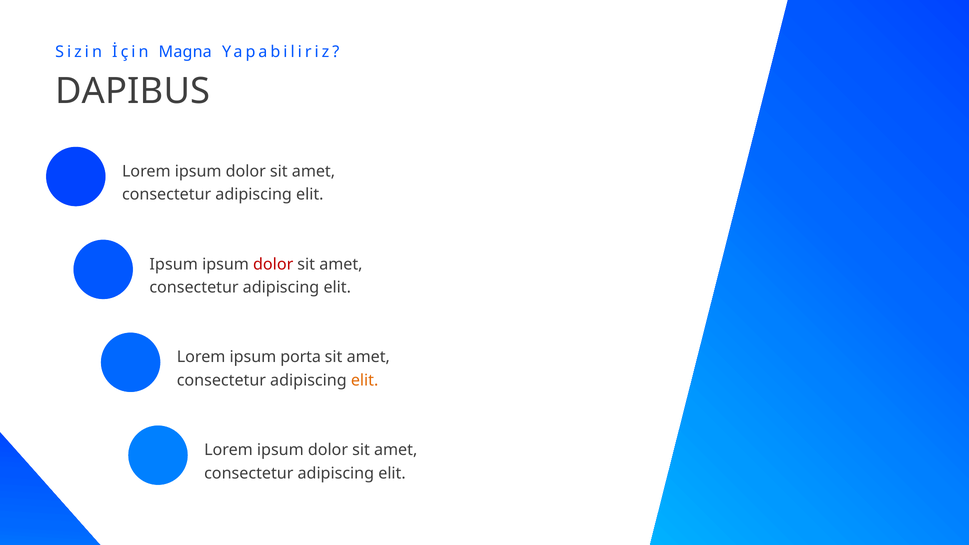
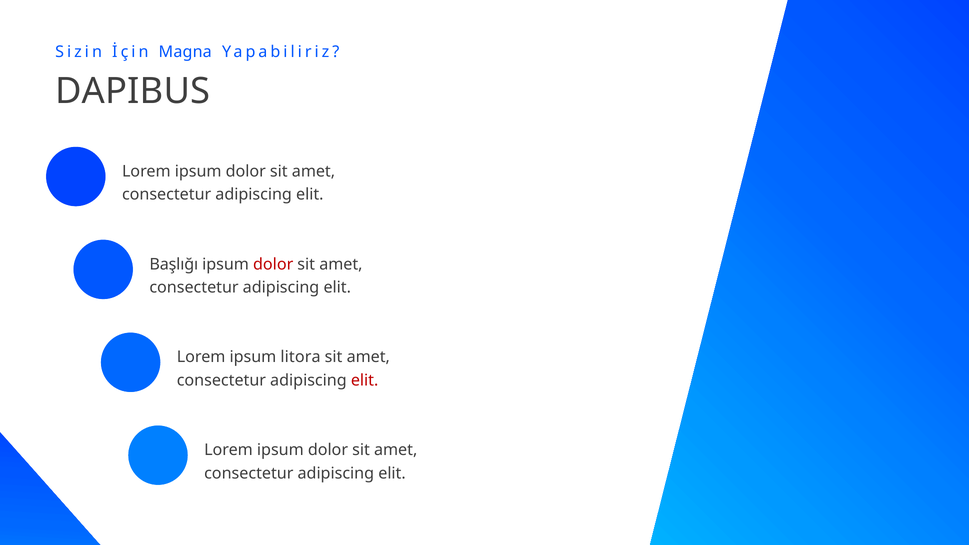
Ipsum: Ipsum -> Başlığı (174, 264)
porta: porta -> litora (301, 357)
elit colour: orange -> red (365, 380)
